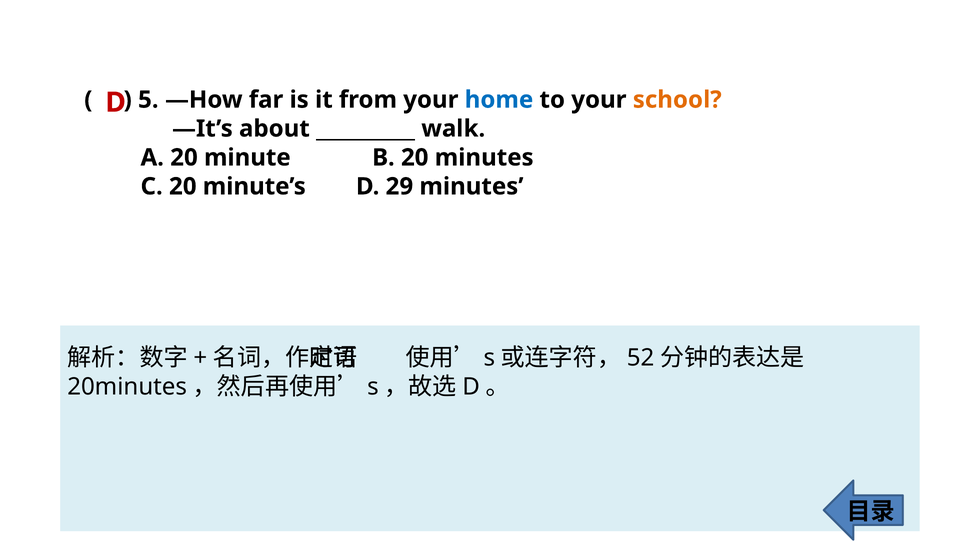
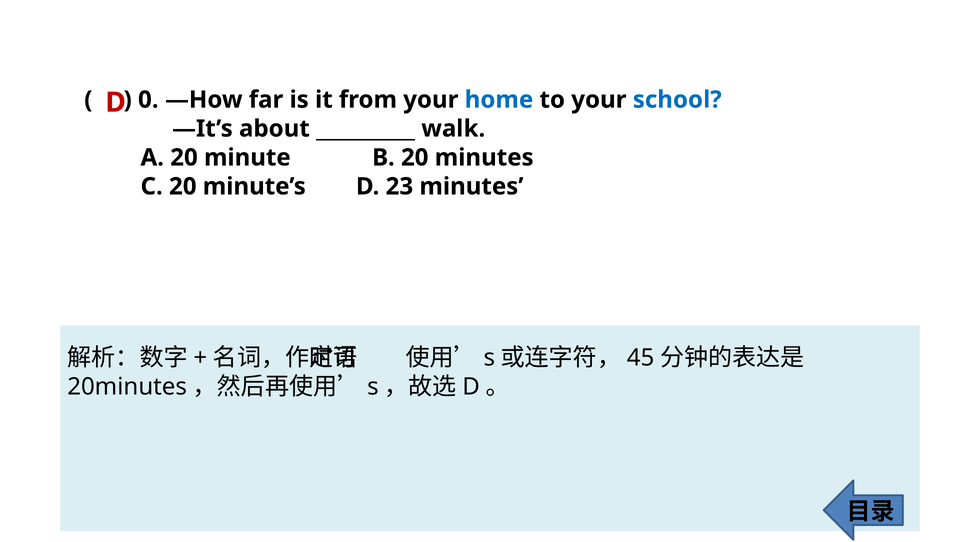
5: 5 -> 0 (148, 100)
school colour: orange -> blue (677, 100)
29: 29 -> 23 (399, 186)
52: 52 -> 45 (641, 357)
